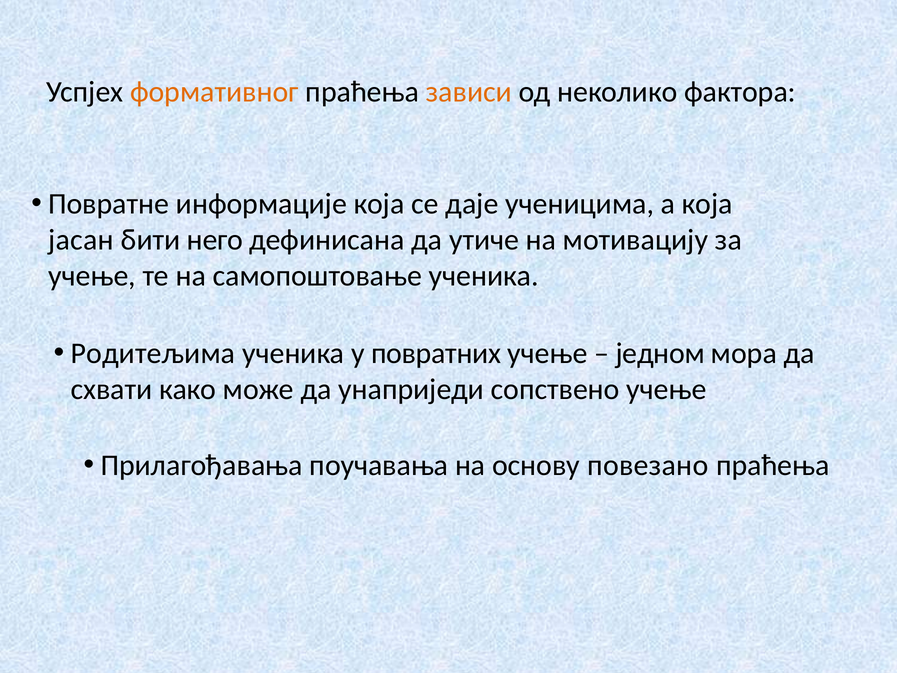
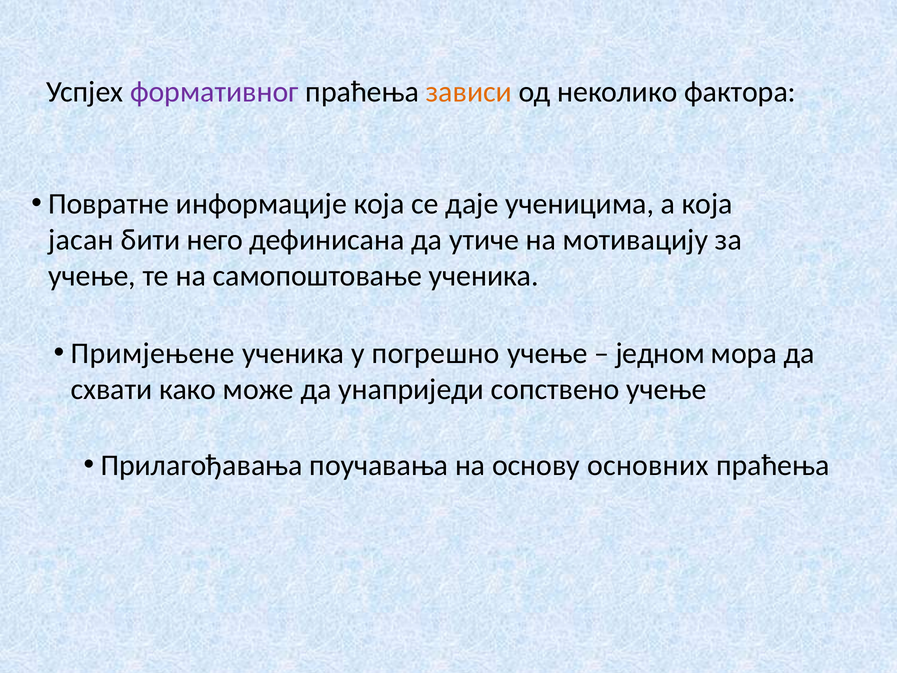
формативног colour: orange -> purple (214, 92)
Родитељима: Родитељима -> Примјењене (153, 353)
повратних: повратних -> погрешно (436, 353)
повезано: повезано -> основних (648, 465)
